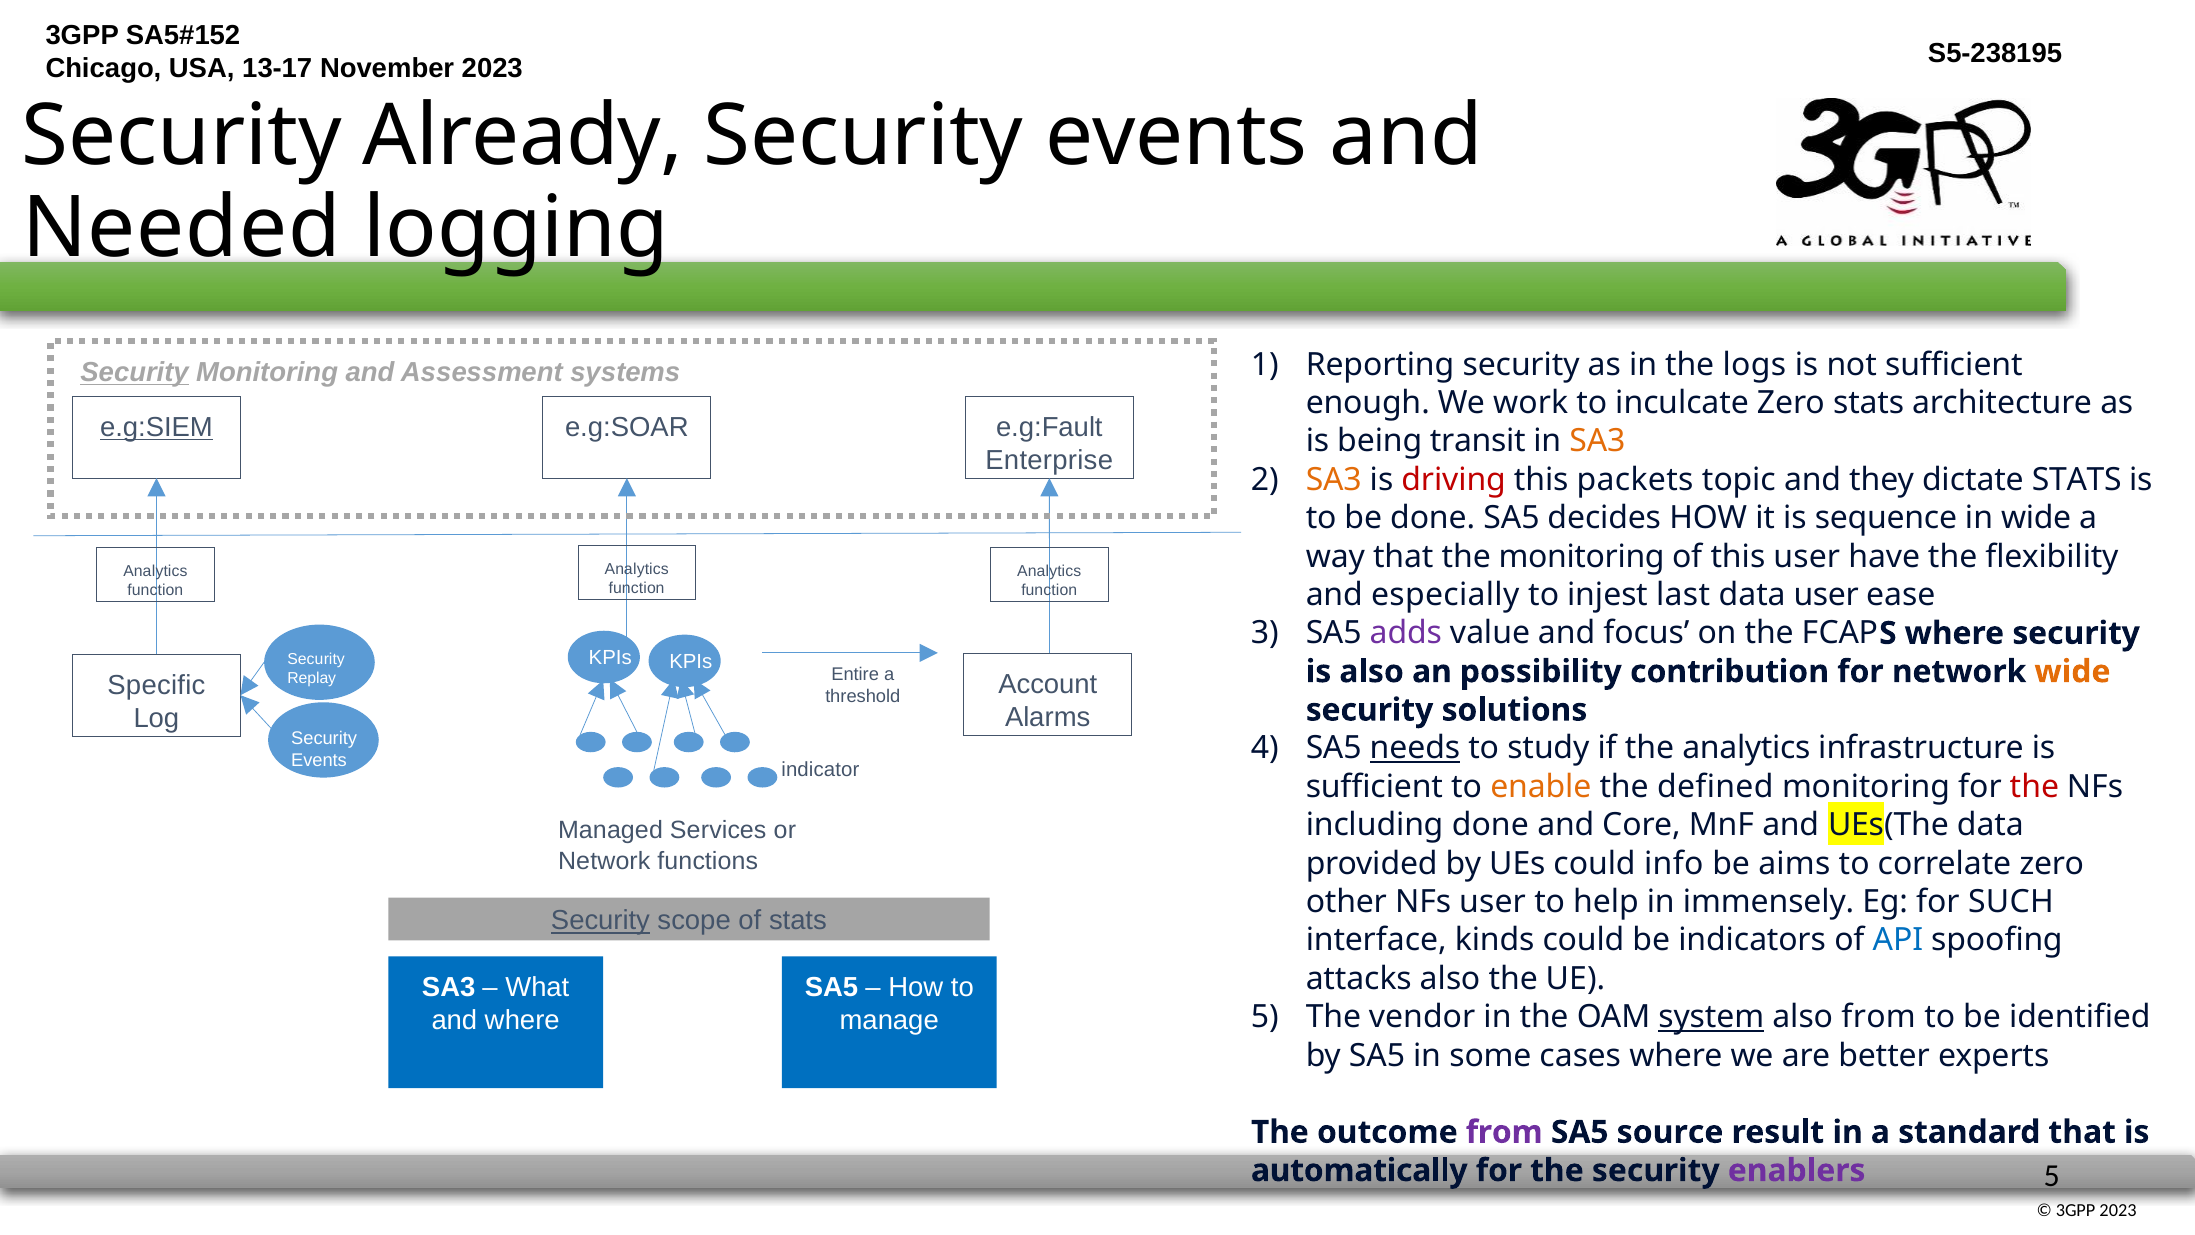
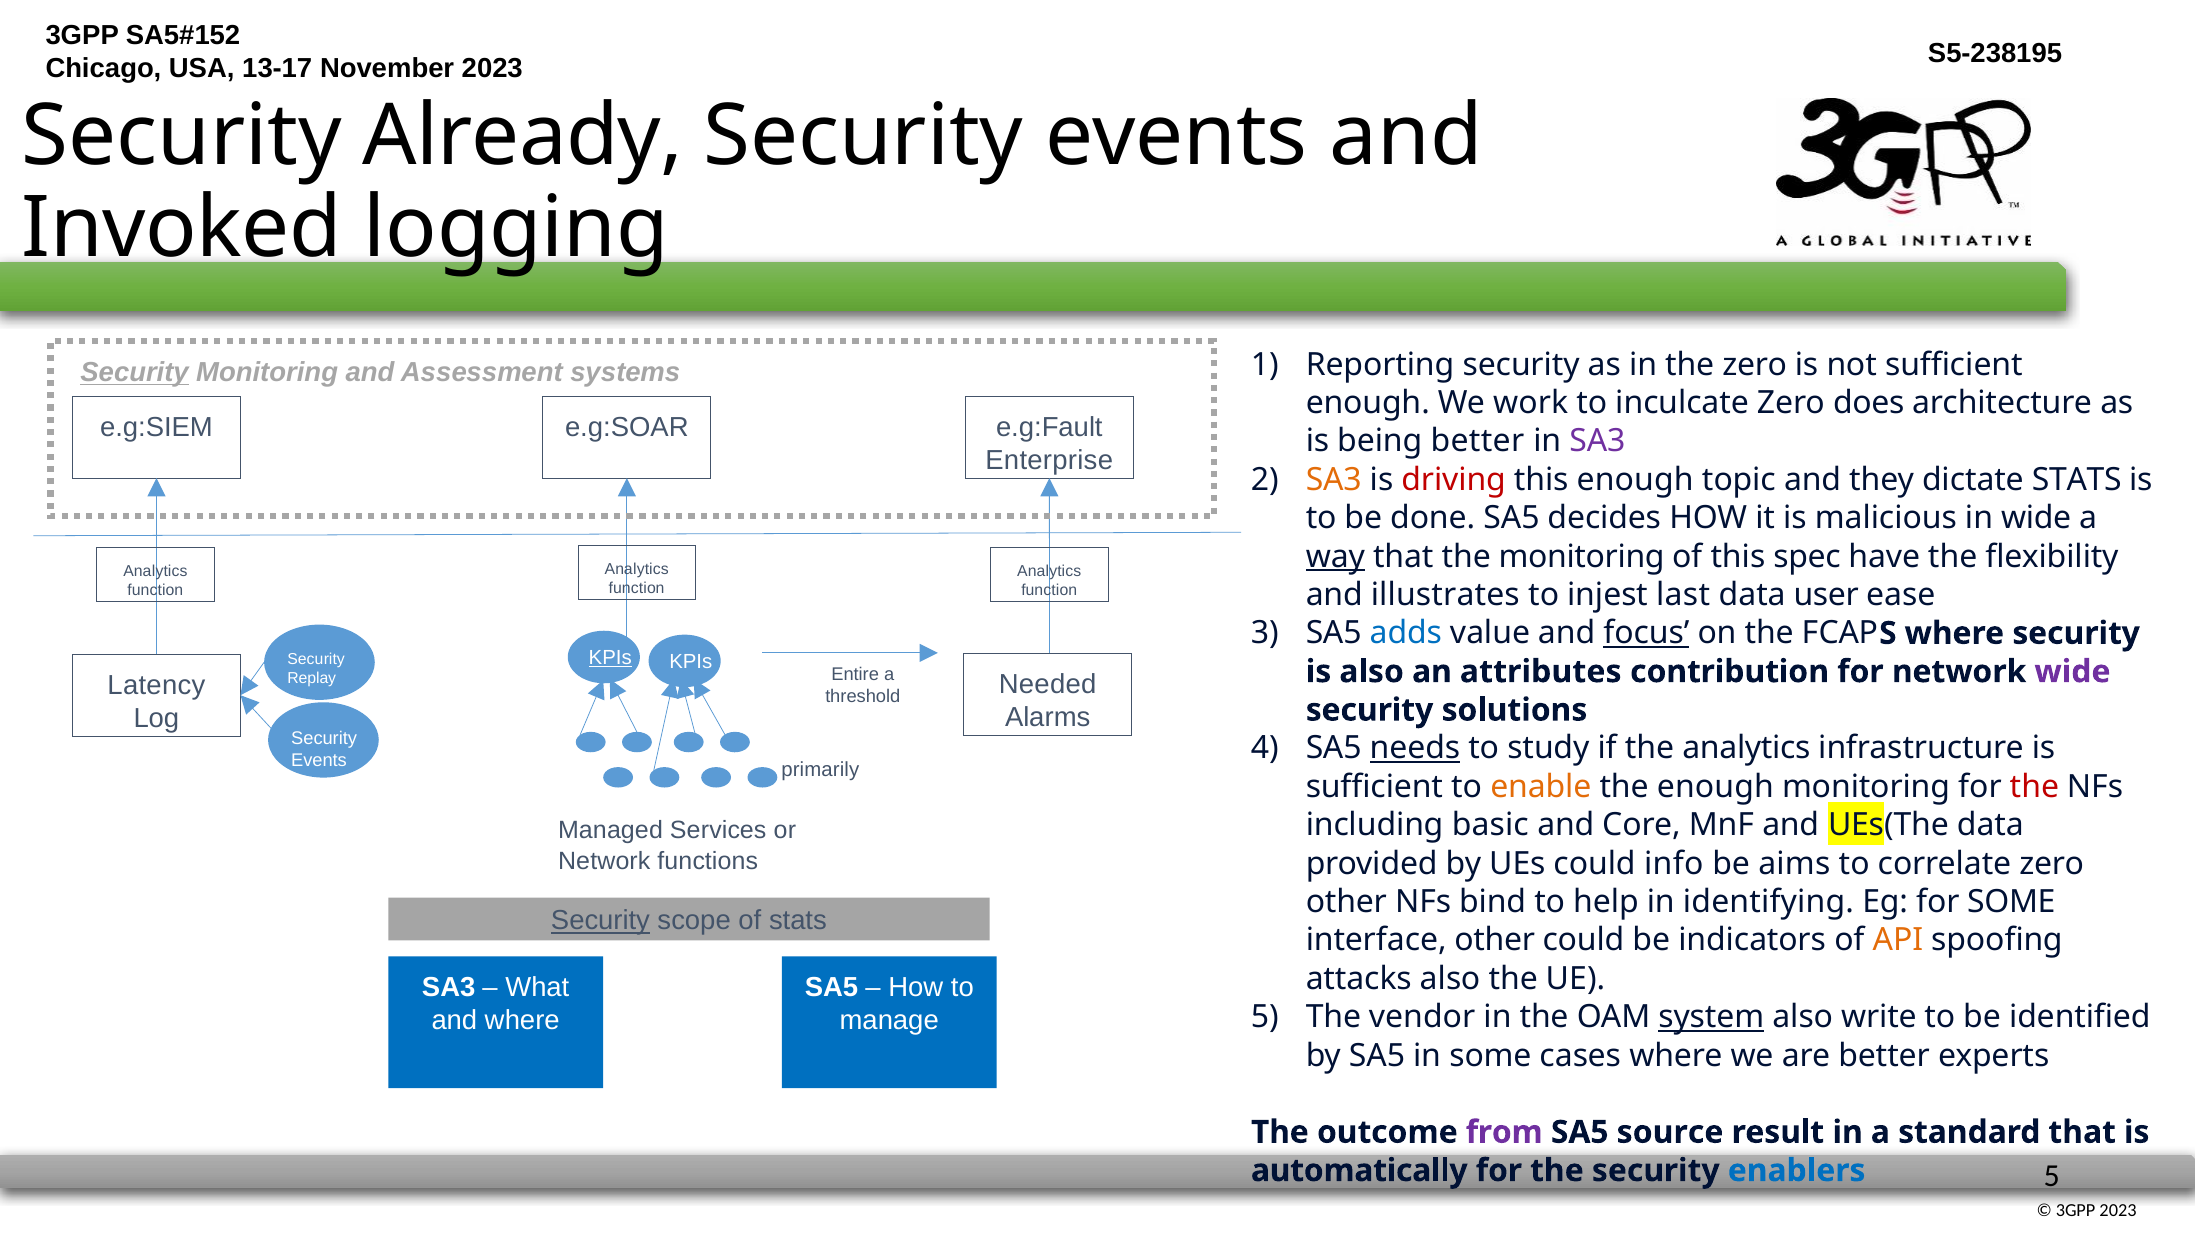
Needed: Needed -> Invoked (182, 228)
the logs: logs -> zero (1755, 365)
Zero stats: stats -> does (1869, 403)
e.g:SIEM underline: present -> none (156, 428)
being transit: transit -> better (1477, 441)
SA3 colour: orange -> purple (1597, 441)
this packets: packets -> enough (1635, 480)
sequence: sequence -> malicious (1886, 518)
way underline: none -> present (1335, 556)
this user: user -> spec (1807, 556)
especially: especially -> illustrates (1445, 595)
adds colour: purple -> blue (1406, 633)
focus underline: none -> present (1646, 633)
KPIs underline: none -> present (610, 657)
possibility: possibility -> attributes (1541, 672)
wide colour: orange -> purple (2072, 672)
Account: Account -> Needed (1048, 684)
Specific: Specific -> Latency (156, 685)
indicator: indicator -> primarily (820, 769)
the defined: defined -> enough (1715, 787)
including done: done -> basic (1490, 825)
NFs user: user -> bind (1493, 902)
immensely: immensely -> identifying (1768, 902)
for SUCH: SUCH -> SOME (2011, 902)
interface kinds: kinds -> other (1495, 940)
API colour: blue -> orange (1898, 940)
also from: from -> write (1879, 1017)
enablers colour: purple -> blue (1797, 1170)
